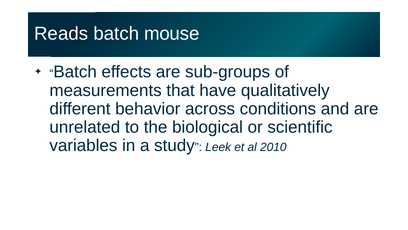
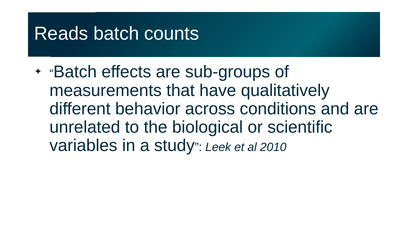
mouse: mouse -> counts (172, 34)
